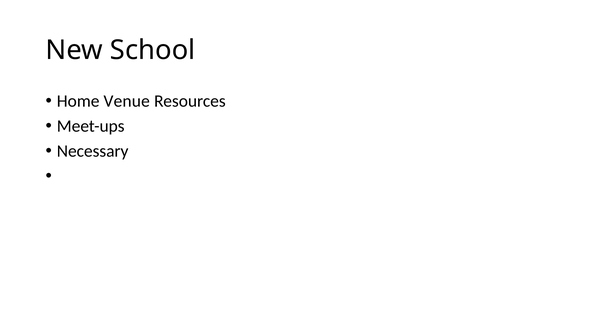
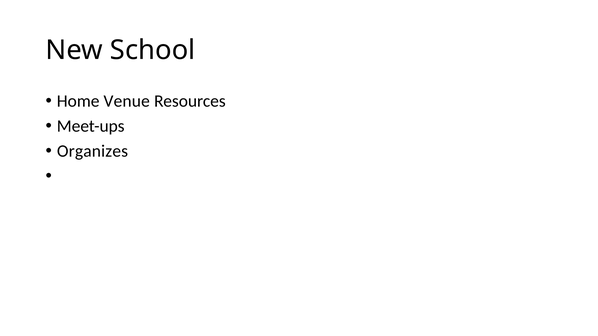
Necessary: Necessary -> Organizes (93, 151)
